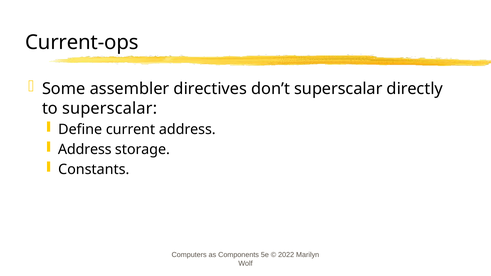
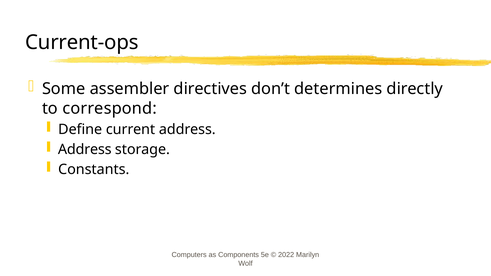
don’t superscalar: superscalar -> determines (338, 89)
to superscalar: superscalar -> correspond (110, 108)
